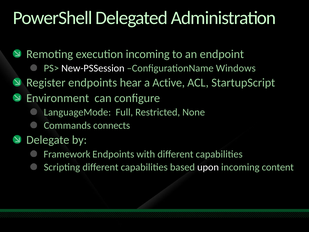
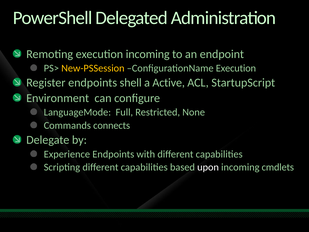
New-PSSession colour: white -> yellow (93, 68)
ConfigurationName Windows: Windows -> Execution (236, 68)
hear: hear -> shell (131, 83)
Framework: Framework -> Experience (67, 154)
content: content -> cmdlets (278, 167)
